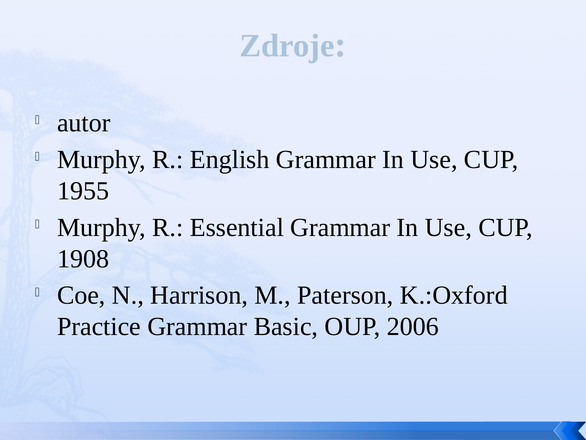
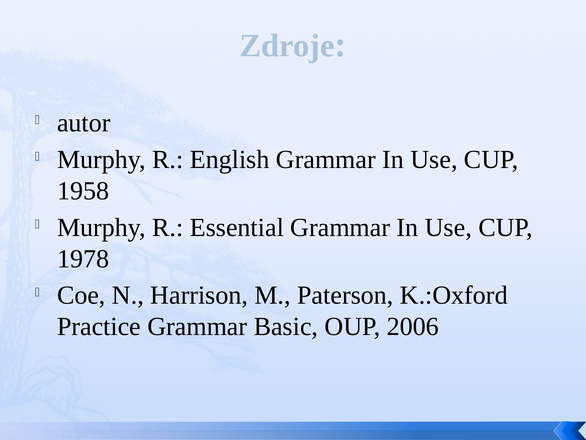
1955: 1955 -> 1958 (83, 191)
1908: 1908 -> 1978 (83, 258)
